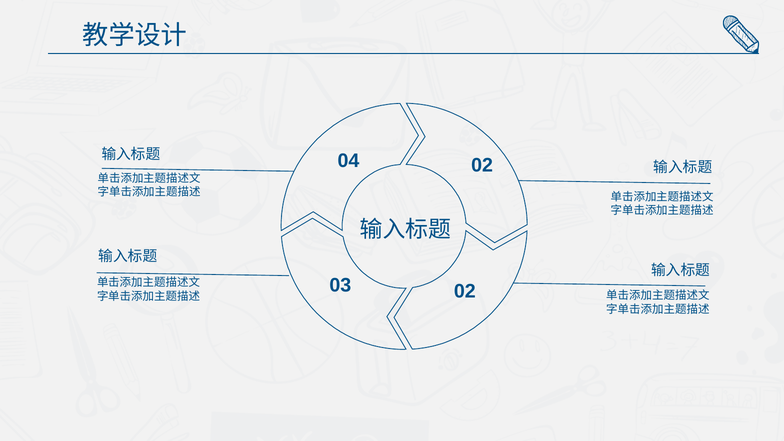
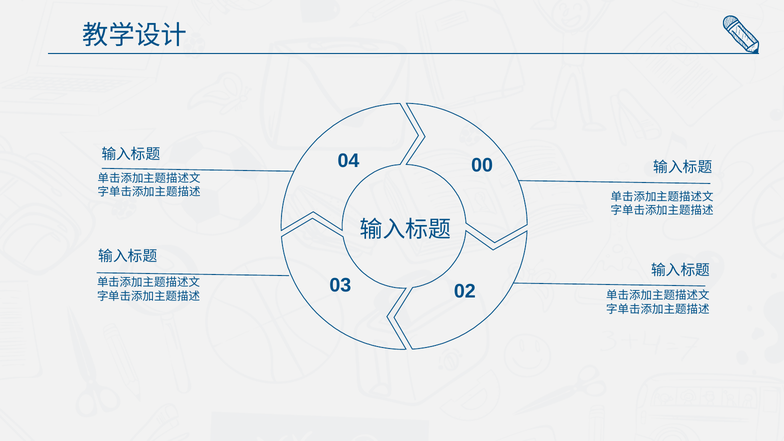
04 02: 02 -> 00 (482, 165)
